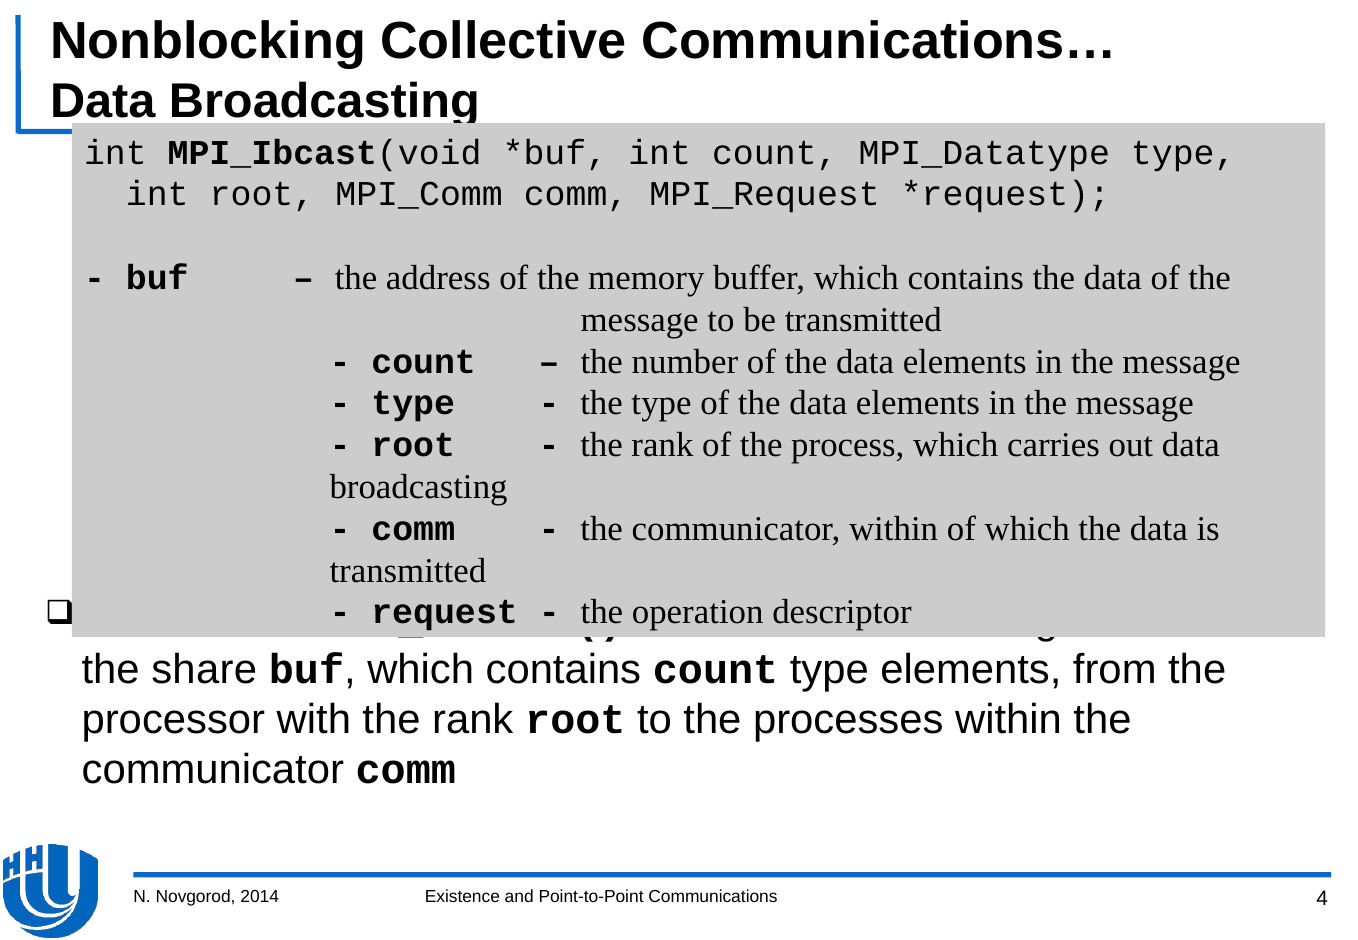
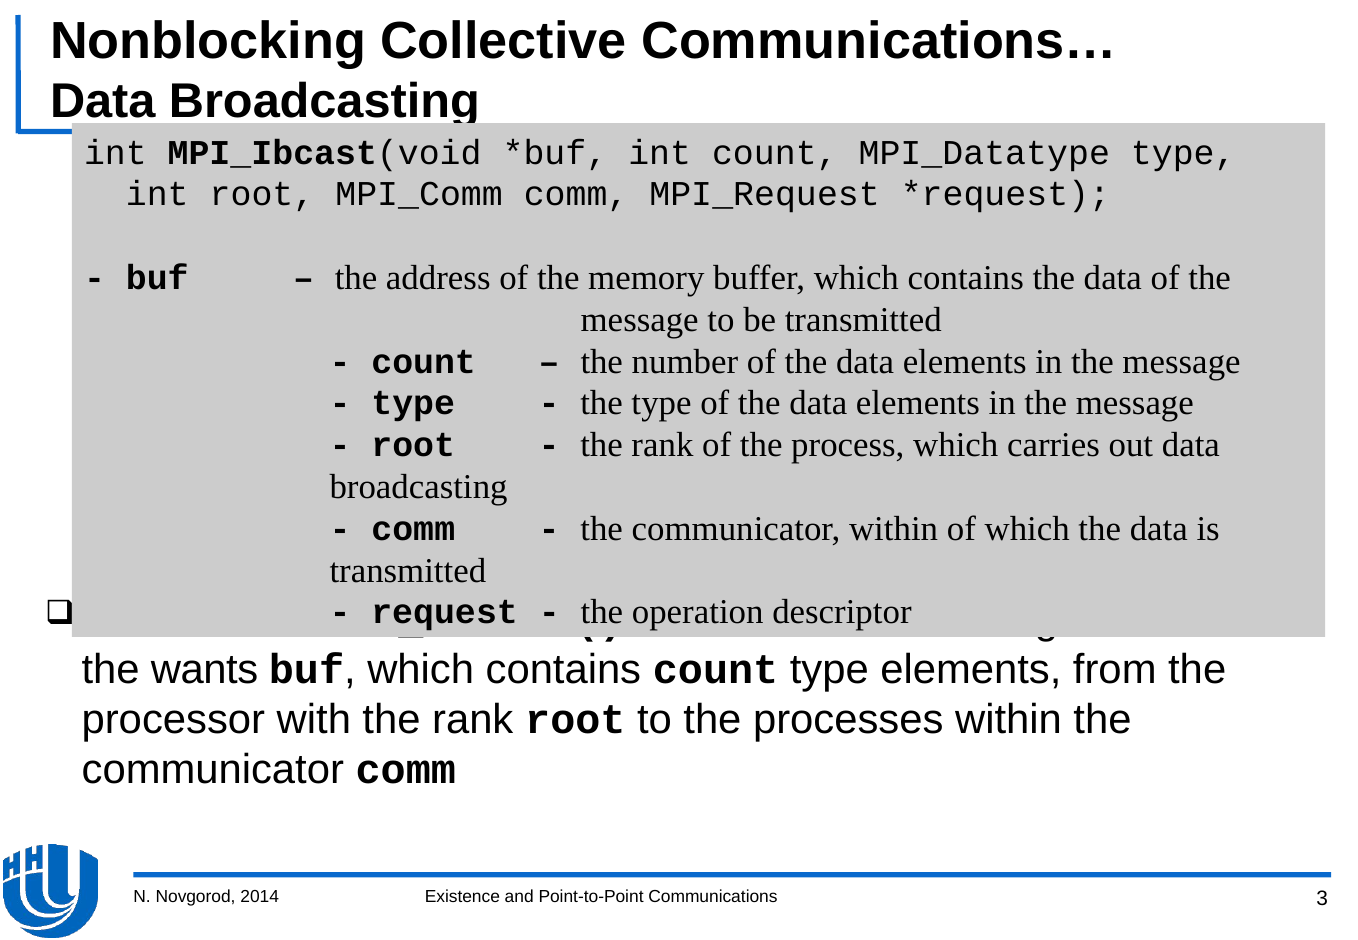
share: share -> wants (205, 670)
4: 4 -> 3 (1322, 899)
